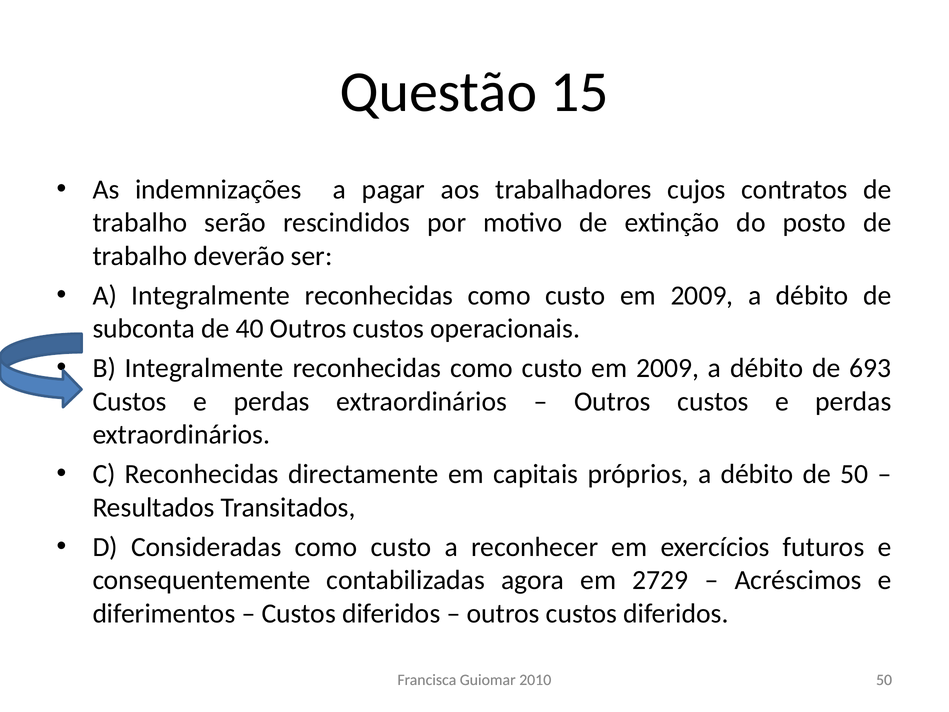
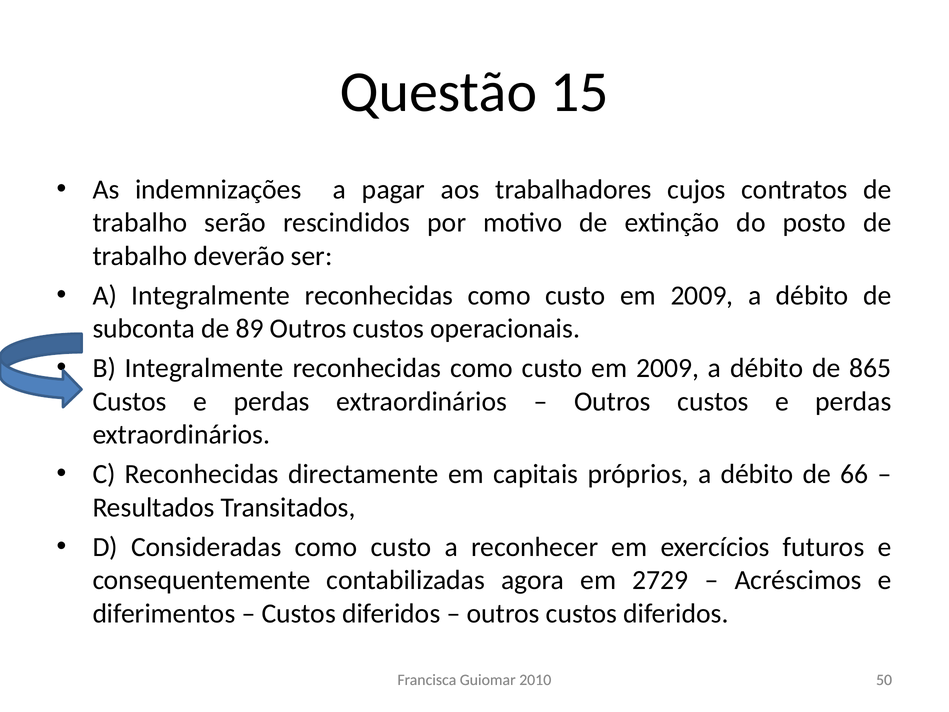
40: 40 -> 89 (250, 329)
693: 693 -> 865 (870, 368)
de 50: 50 -> 66 (854, 474)
